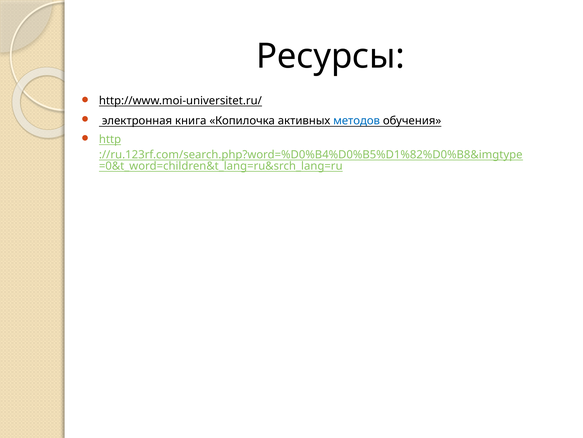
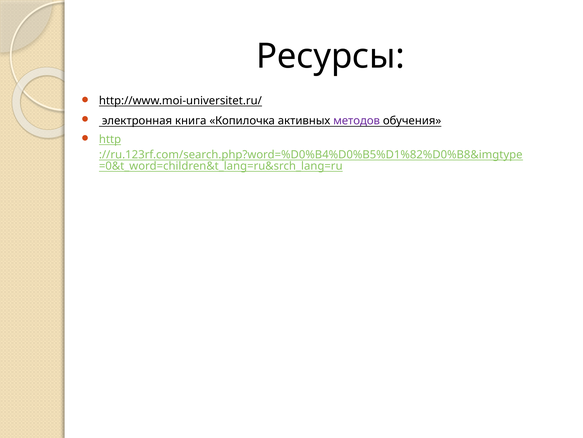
методов colour: blue -> purple (357, 121)
